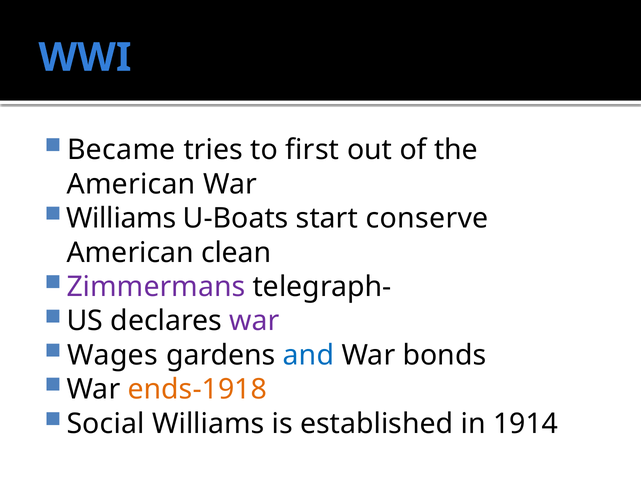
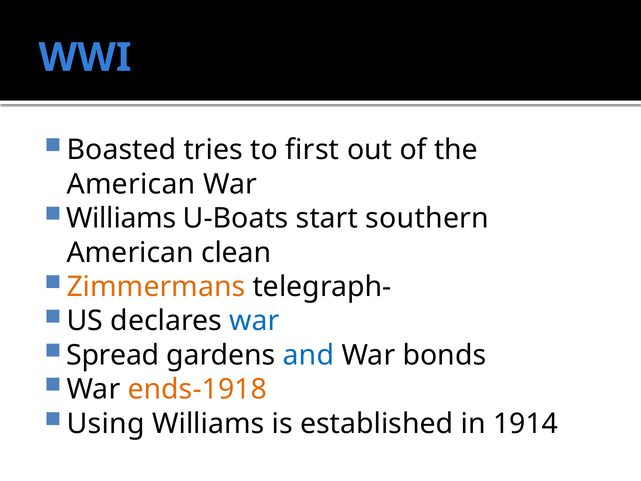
Became: Became -> Boasted (121, 150)
conserve: conserve -> southern (427, 218)
Zimmermans colour: purple -> orange (156, 287)
war colour: purple -> blue (255, 321)
Wages: Wages -> Spread (113, 355)
Social: Social -> Using (106, 423)
